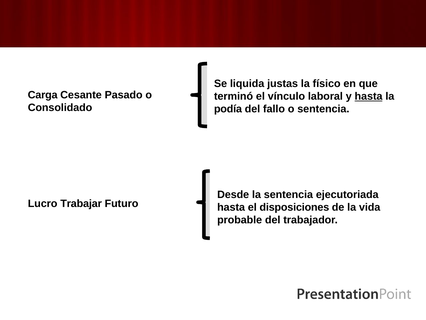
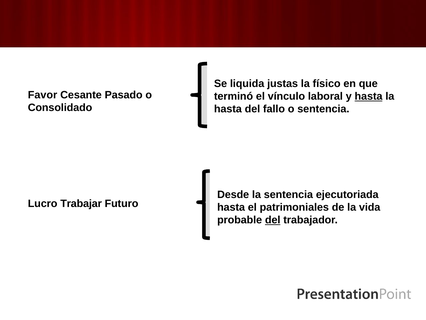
Carga: Carga -> Favor (43, 95)
podía: podía -> hasta (228, 109)
disposiciones: disposiciones -> patrimoniales (294, 207)
del underline: none -> present (273, 220)
